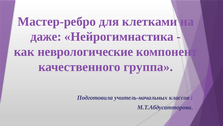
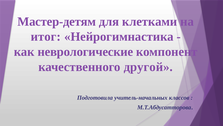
Мастер-ребро: Мастер-ребро -> Мастер-детям (57, 21)
даже: даже -> итог (46, 36)
группа: группа -> другой (148, 67)
